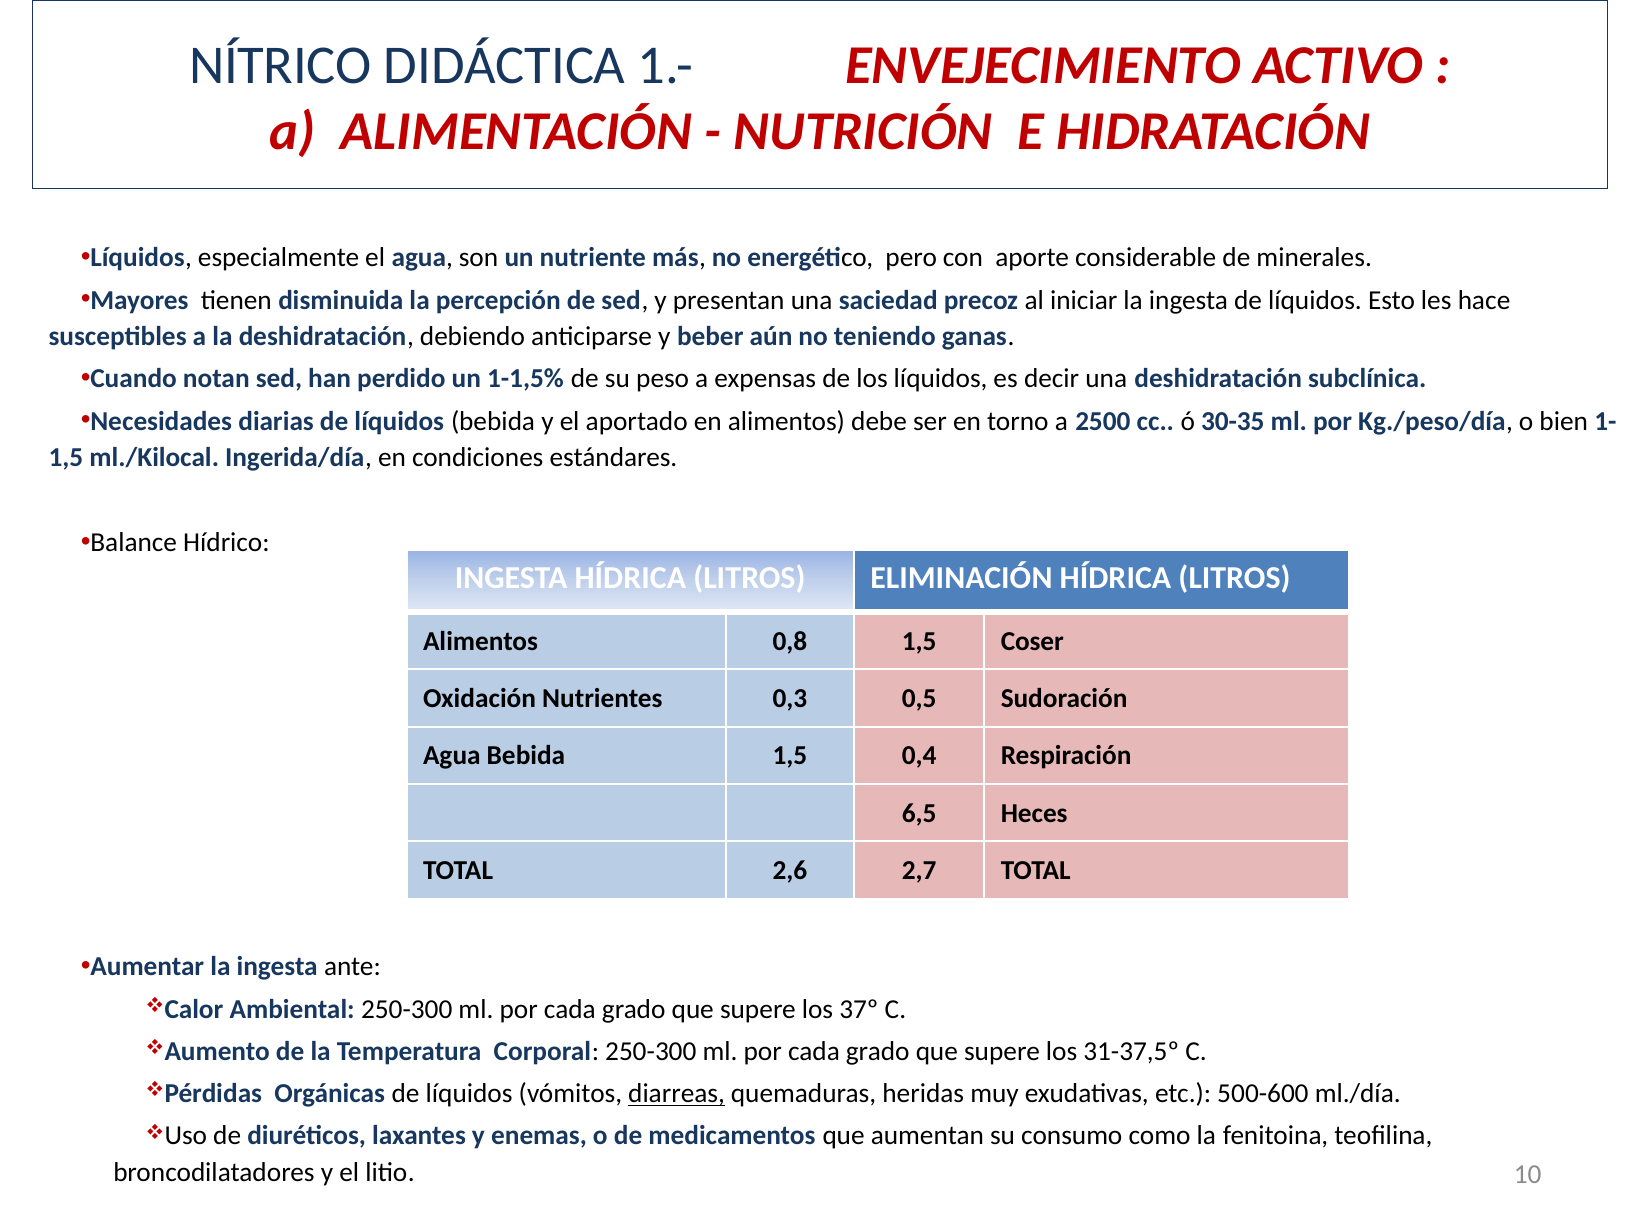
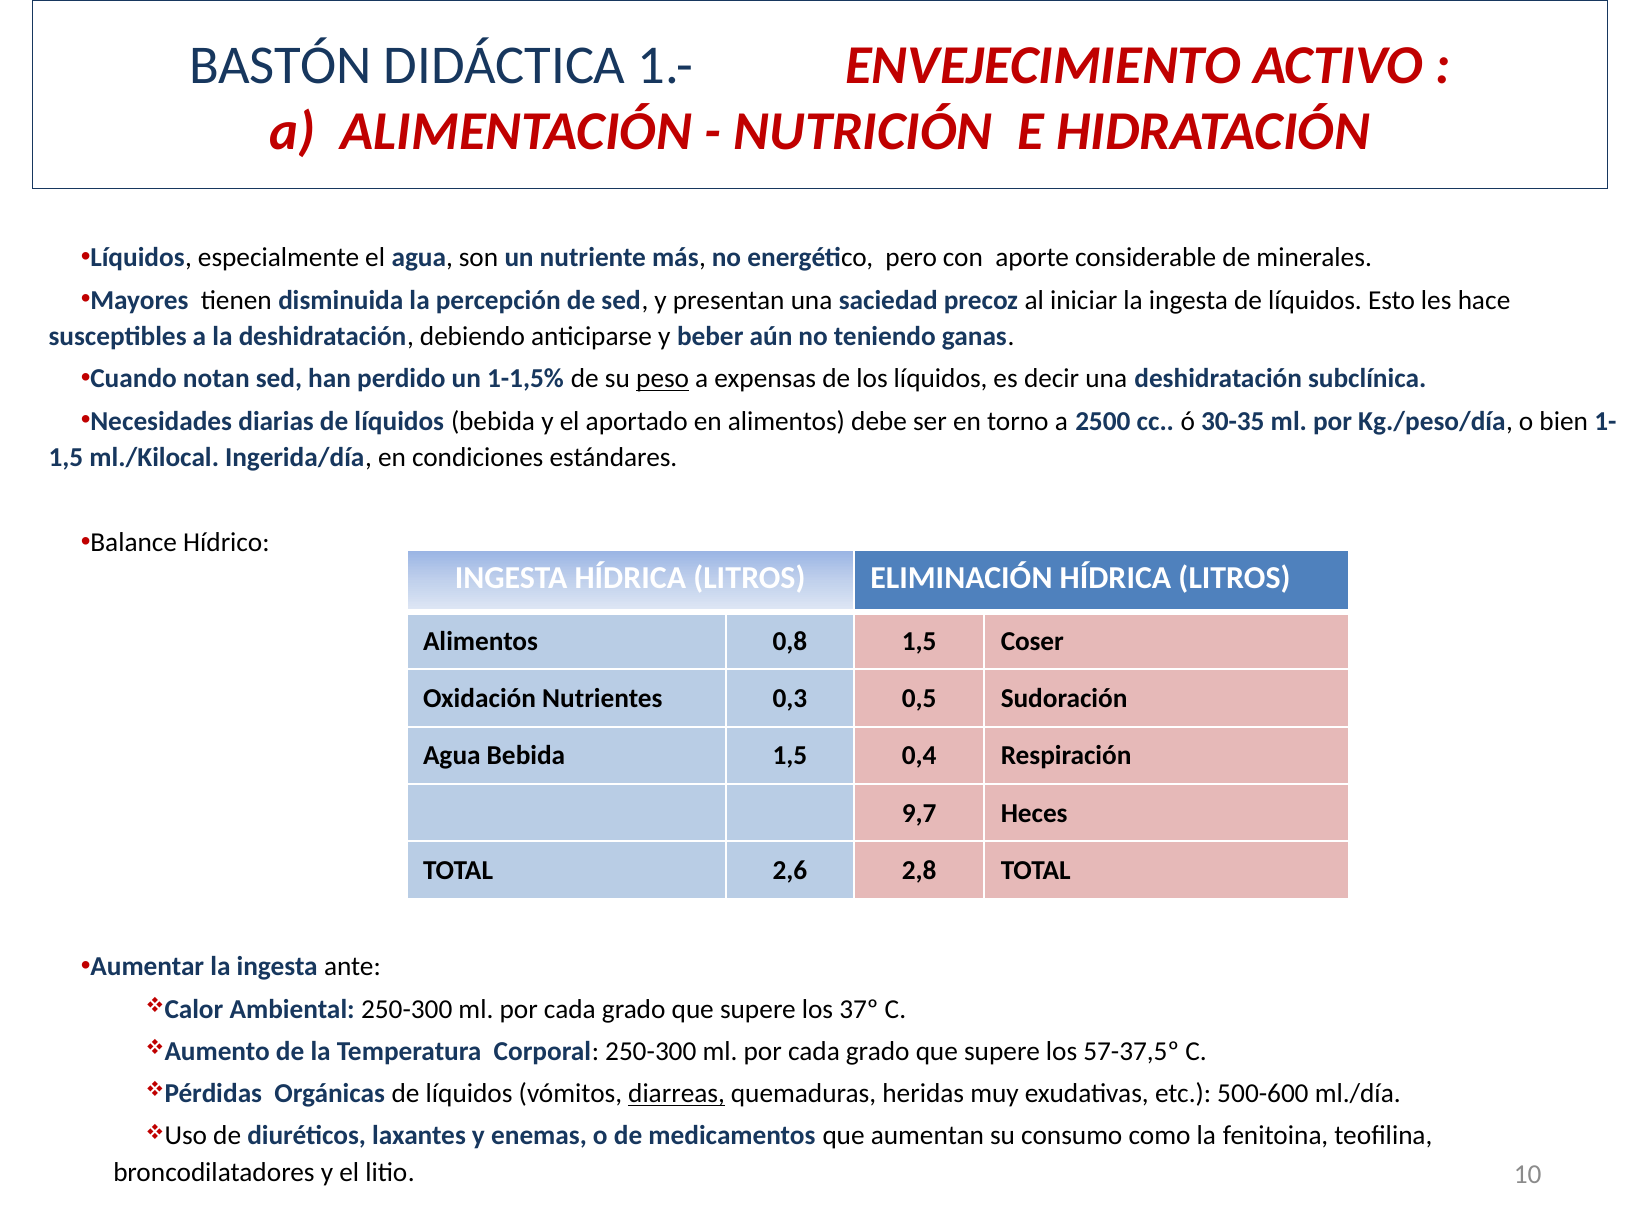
NÍTRICO: NÍTRICO -> BASTÓN (281, 65)
peso underline: none -> present (663, 379)
6,5: 6,5 -> 9,7 (919, 813)
2,7: 2,7 -> 2,8 (919, 870)
31-37,5º: 31-37,5º -> 57-37,5º (1131, 1051)
